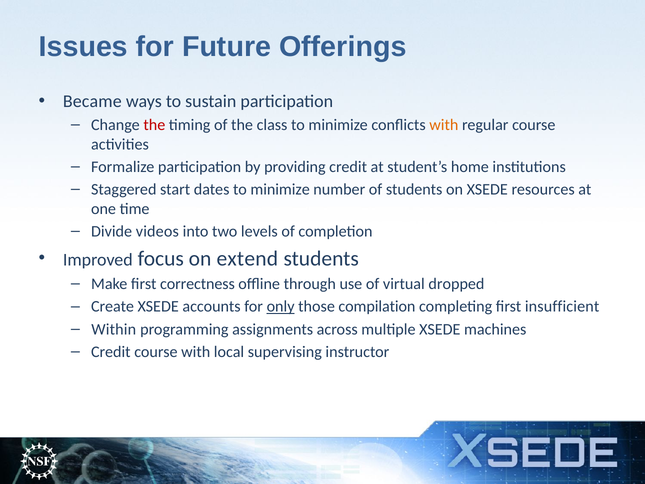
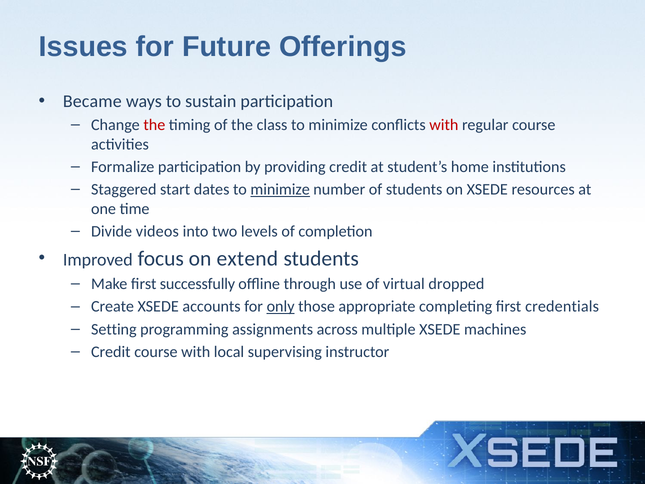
with colour: orange -> red (444, 125)
minimize underline: none -> present (280, 189)
correctness: correctness -> successfully (197, 284)
compilation: compilation -> appropriate (377, 306)
insufficient: insufficient -> credentials (562, 306)
Within: Within -> Setting (114, 329)
